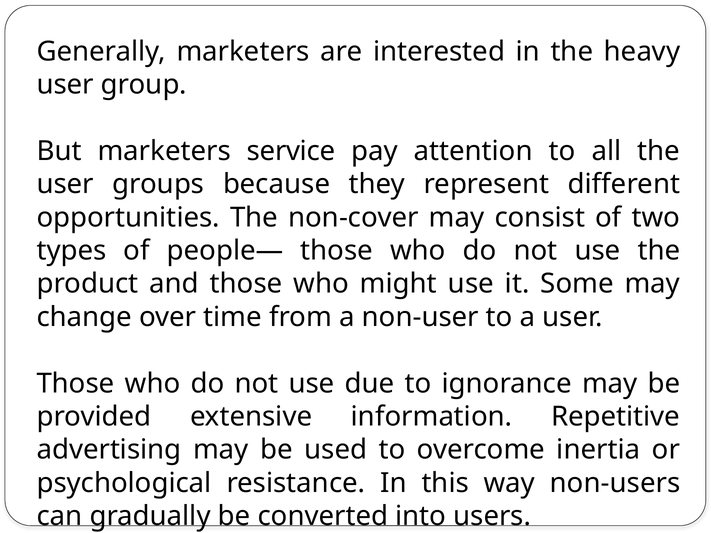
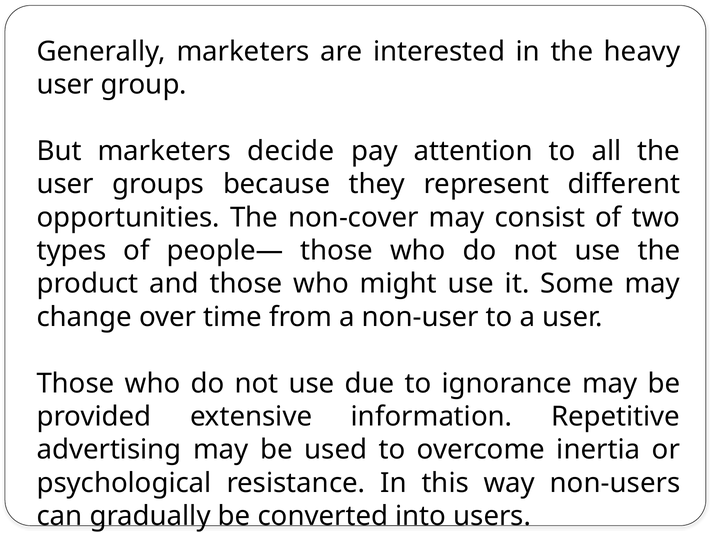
service: service -> decide (291, 151)
